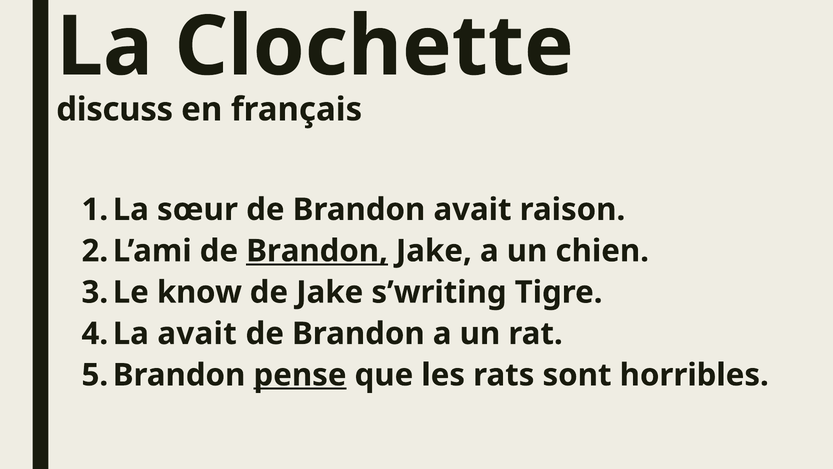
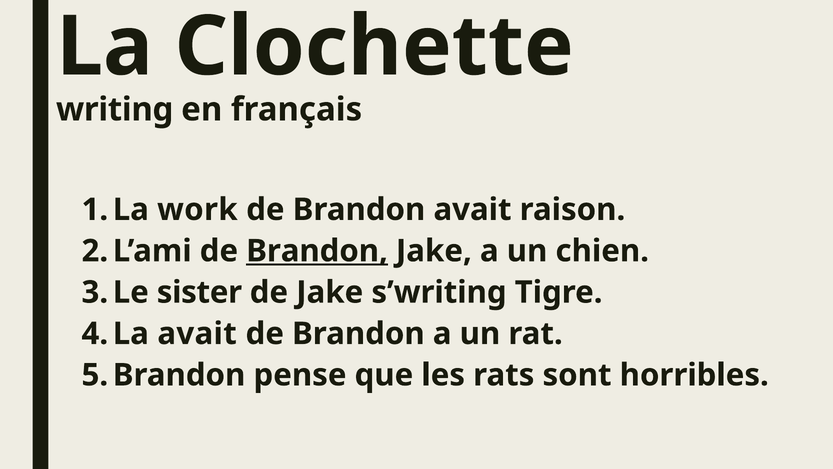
discuss: discuss -> writing (115, 109)
sœur: sœur -> work (197, 209)
know: know -> sister (199, 292)
pense underline: present -> none (300, 375)
